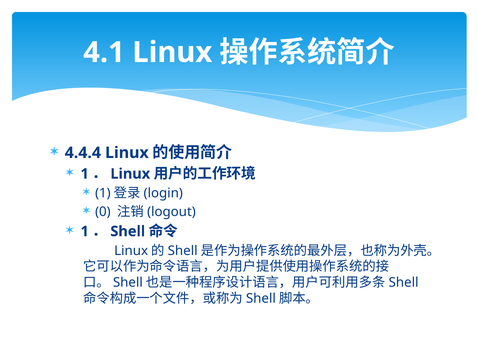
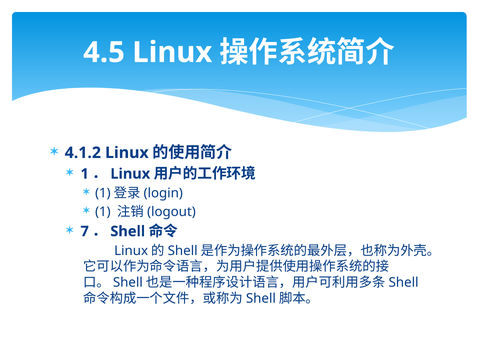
4.1: 4.1 -> 4.5 (104, 52)
4.4.4: 4.4.4 -> 4.1.2 (83, 153)
0: 0 -> 1 (103, 212)
1: 1 -> 7 (85, 232)
